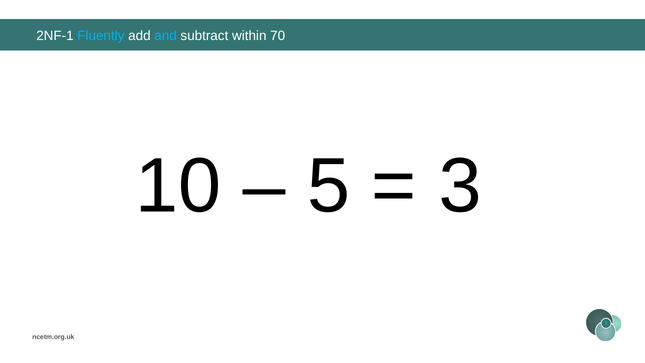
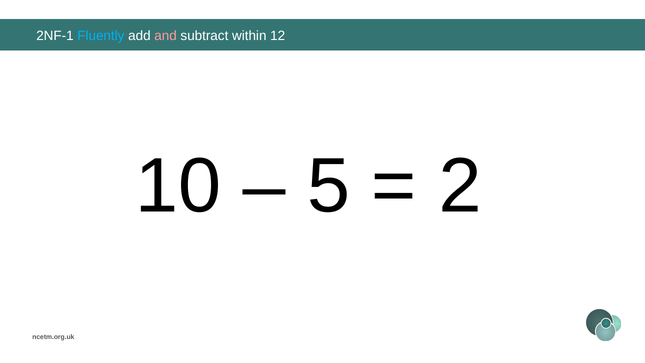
and colour: light blue -> pink (166, 36)
70: 70 -> 12 (278, 36)
3: 3 -> 2 (460, 186)
